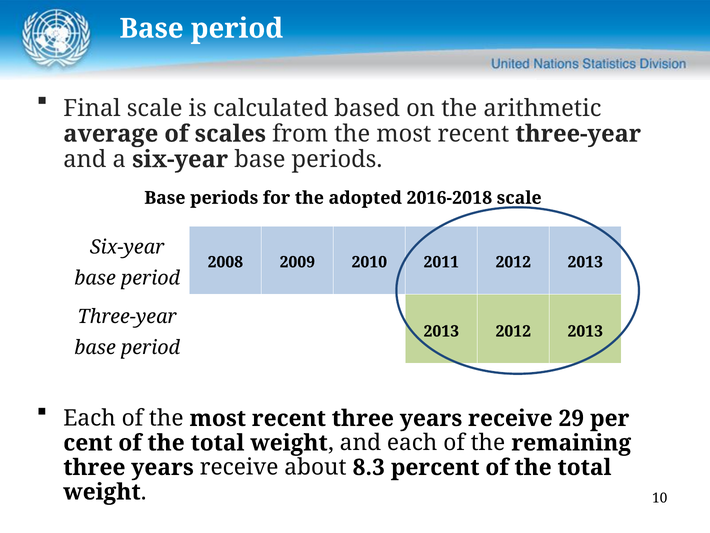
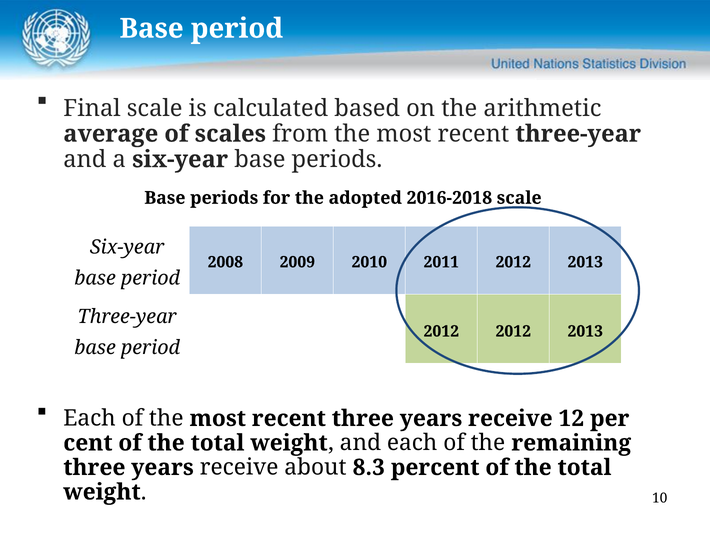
2013: 2013 -> 2012 (441, 331)
29: 29 -> 12 (571, 418)
